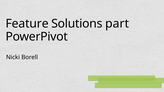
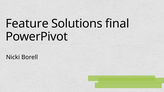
part: part -> final (117, 24)
